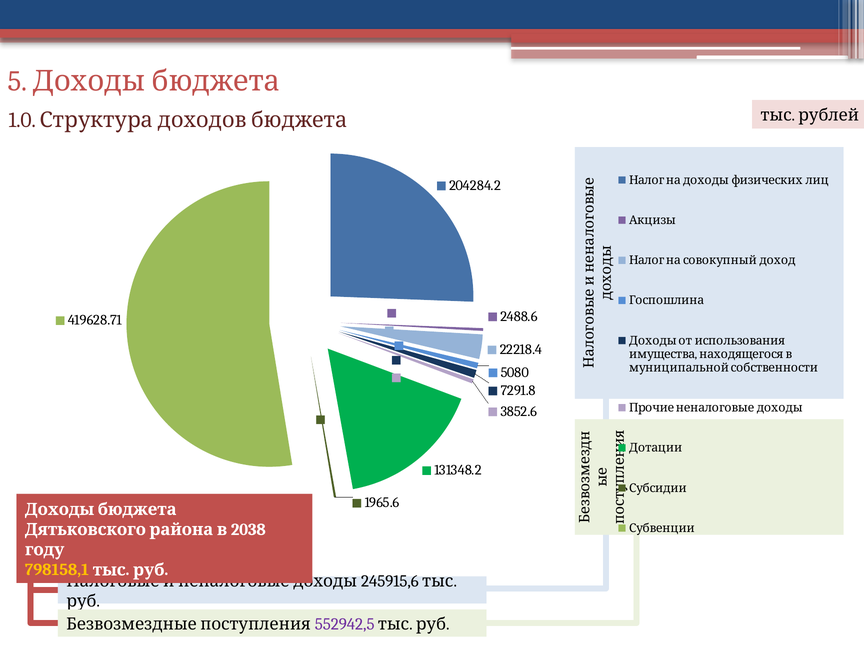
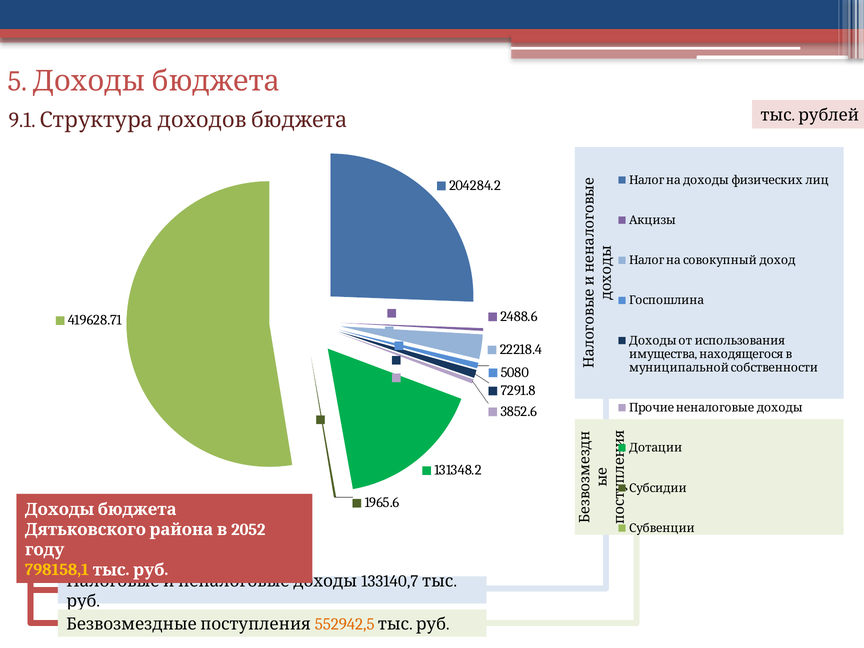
1.0: 1.0 -> 9.1 (22, 120)
2038: 2038 -> 2052 (248, 530)
245915,6: 245915,6 -> 133140,7 (390, 581)
552942,5 colour: purple -> orange (345, 624)
